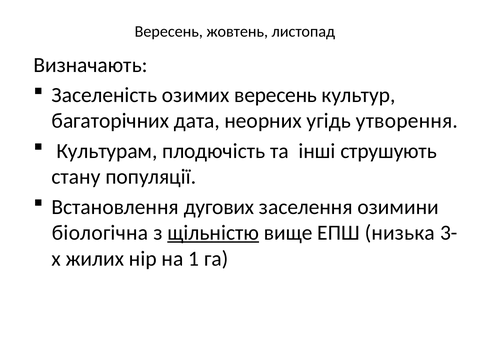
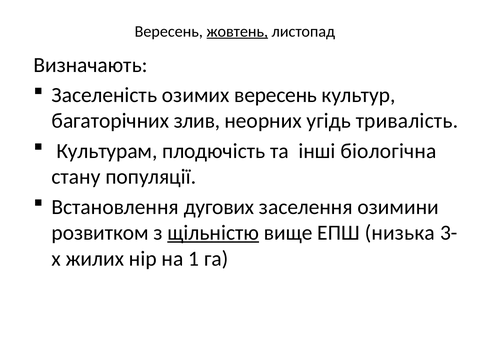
жовтень underline: none -> present (237, 31)
дата: дата -> злив (197, 121)
утворення: утворення -> тривалість (407, 121)
струшують: струшують -> біологічна (388, 151)
біологічна: біологічна -> розвитком (100, 233)
